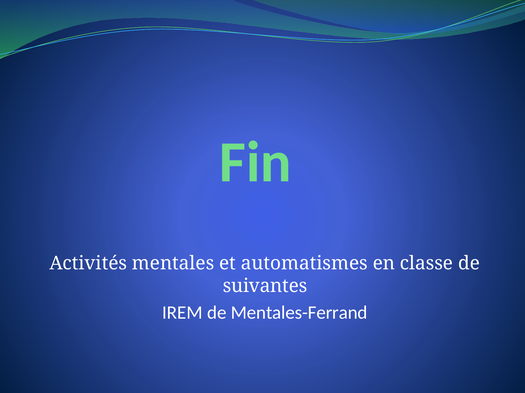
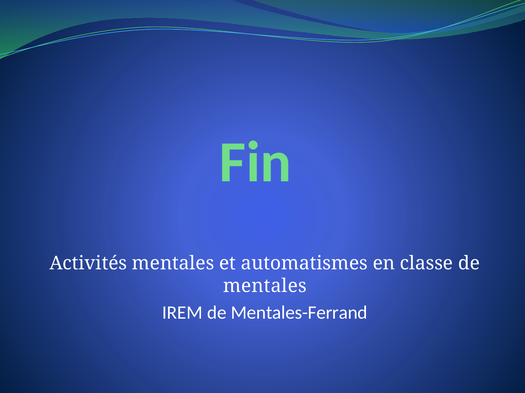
suivantes: suivantes -> mentales (265, 287)
